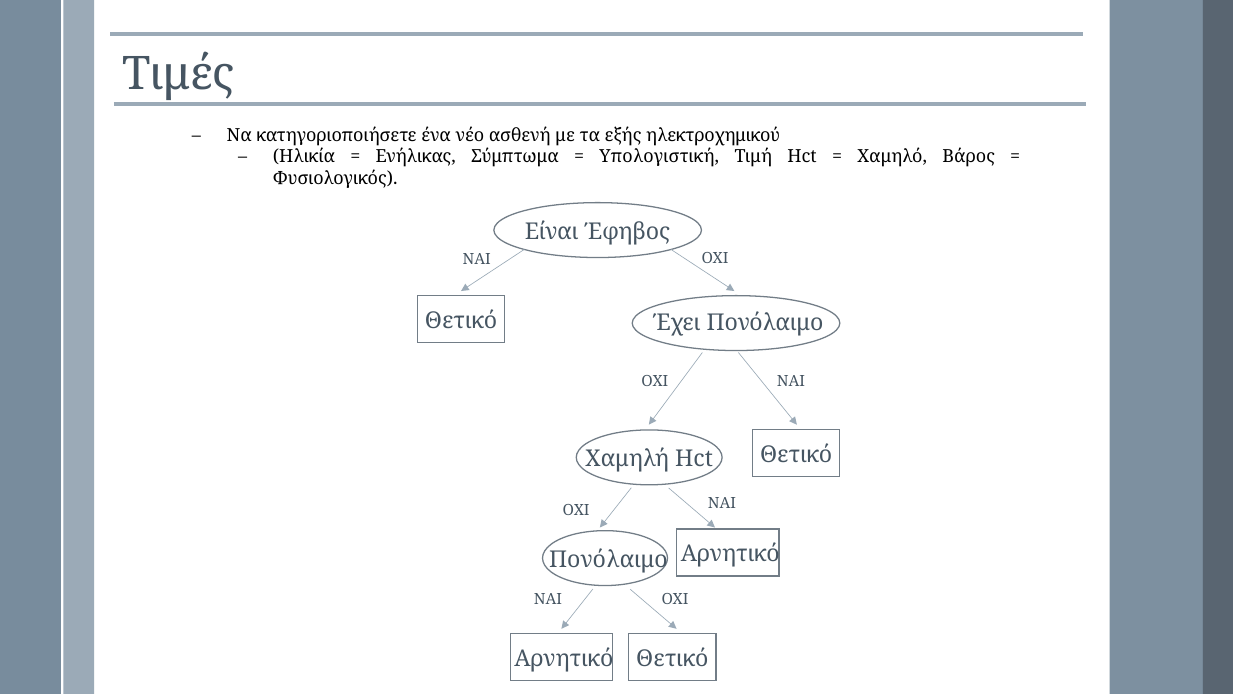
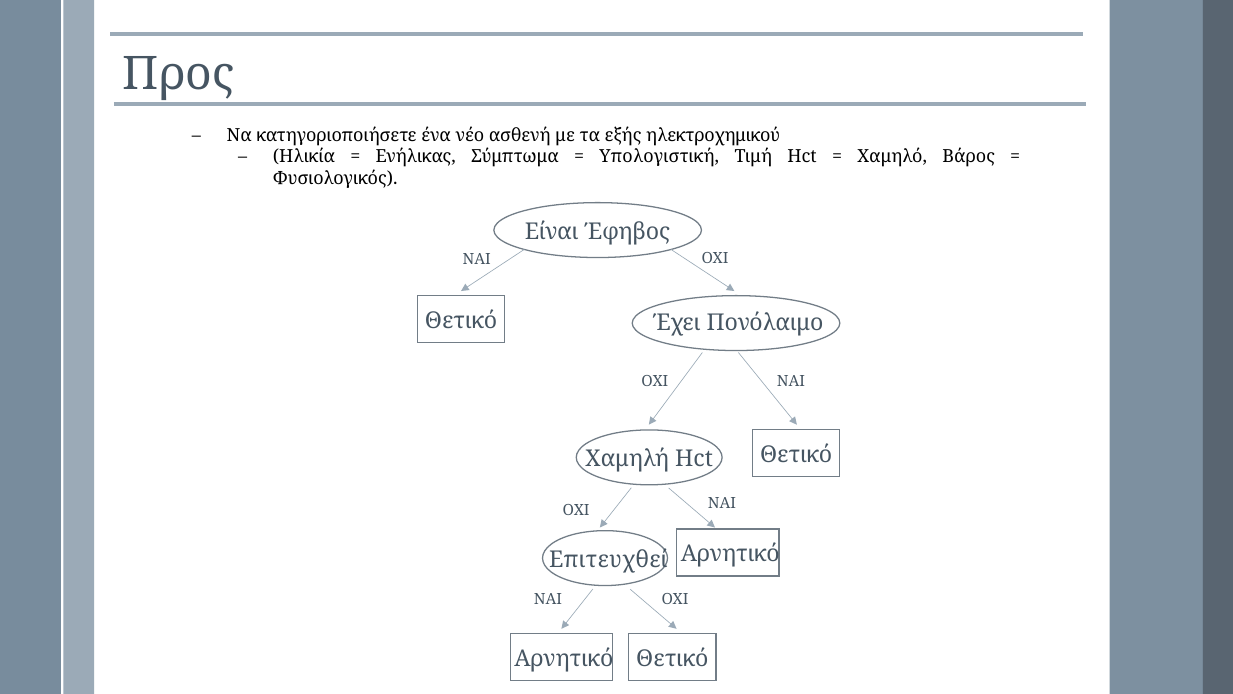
Τιμές: Τιμές -> Προς (179, 74)
Πονόλαιμο: Πονόλαιμο -> Επιτευχθεί (608, 559)
